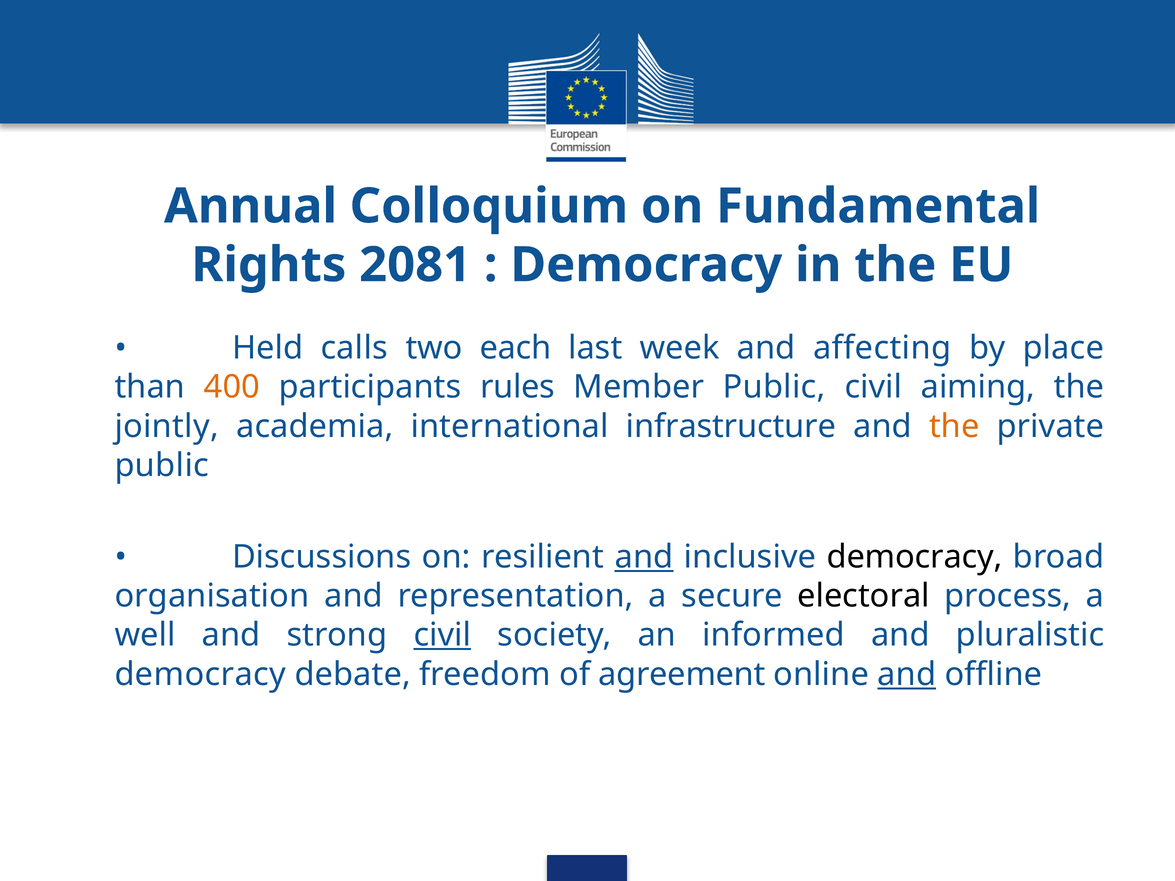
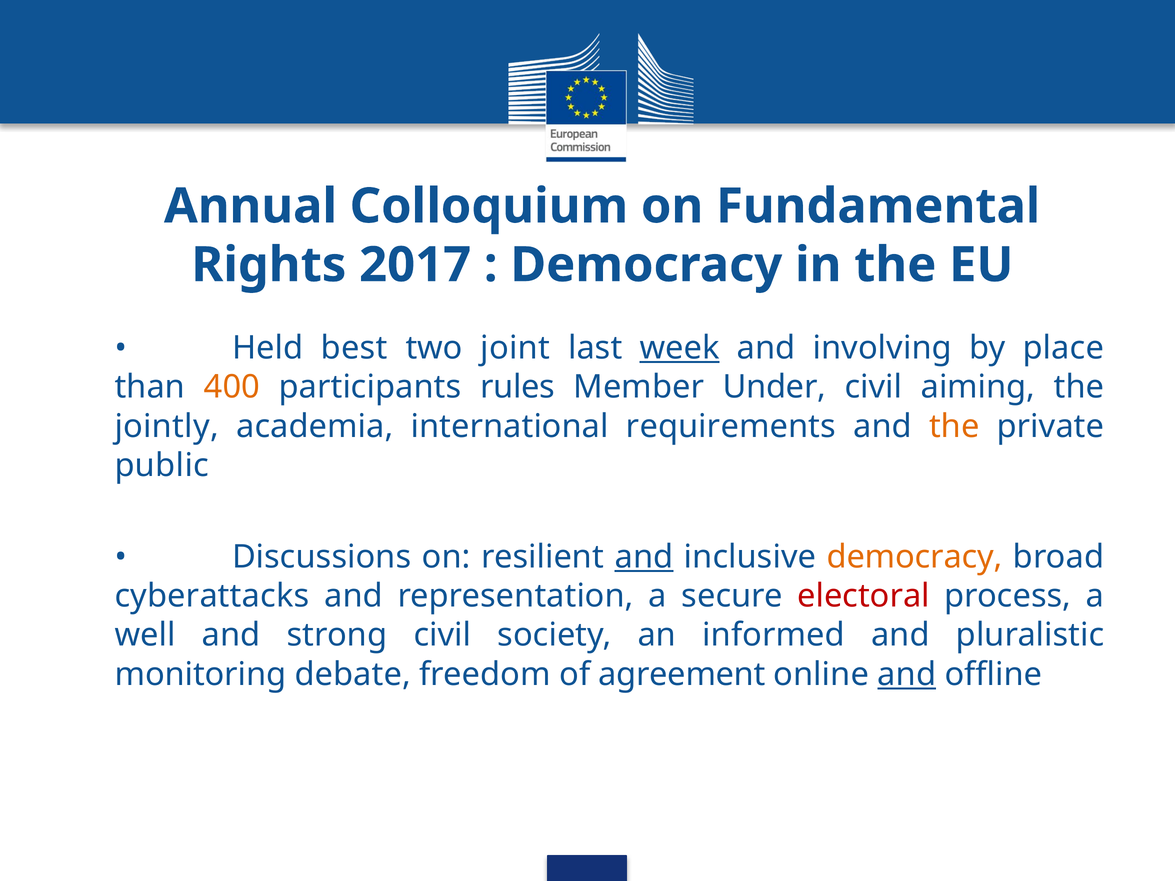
2081: 2081 -> 2017 (415, 265)
calls: calls -> best (354, 348)
each: each -> joint (515, 348)
week underline: none -> present (680, 348)
affecting: affecting -> involving (882, 348)
Member Public: Public -> Under (774, 387)
infrastructure: infrastructure -> requirements (731, 426)
democracy colour: black -> orange (915, 557)
organisation: organisation -> cyberattacks (212, 596)
electoral colour: black -> red (864, 596)
civil underline: present -> none (442, 635)
democracy: democracy -> monitoring (200, 675)
